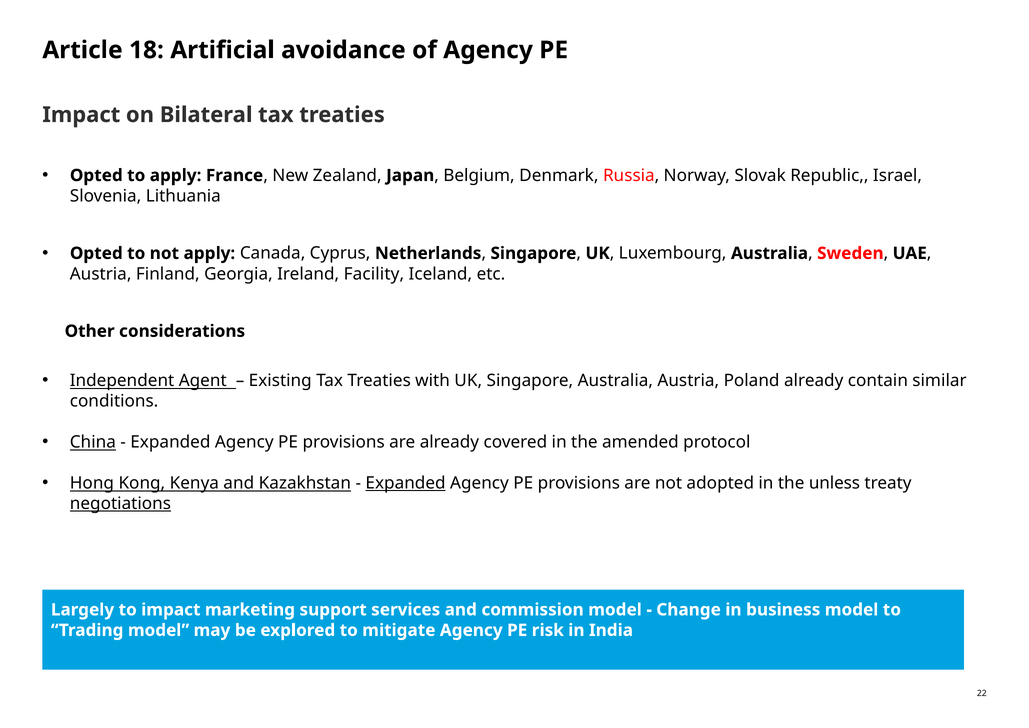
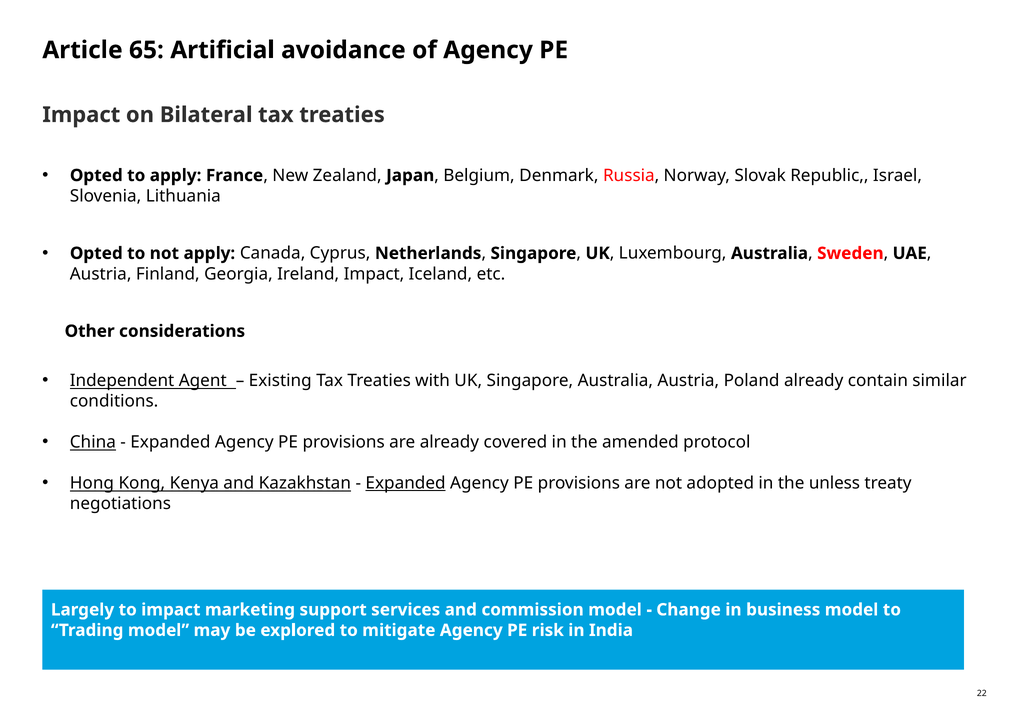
18: 18 -> 65 (146, 50)
Ireland Facility: Facility -> Impact (374, 274)
negotiations underline: present -> none (120, 504)
